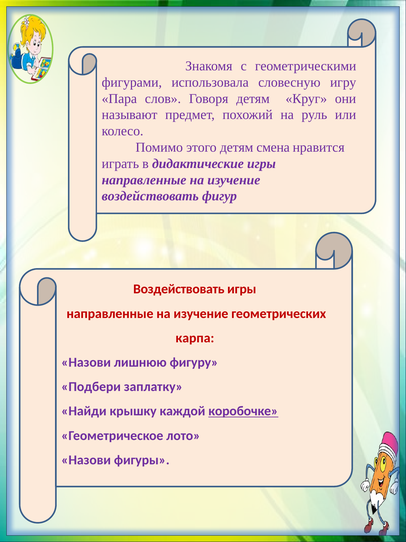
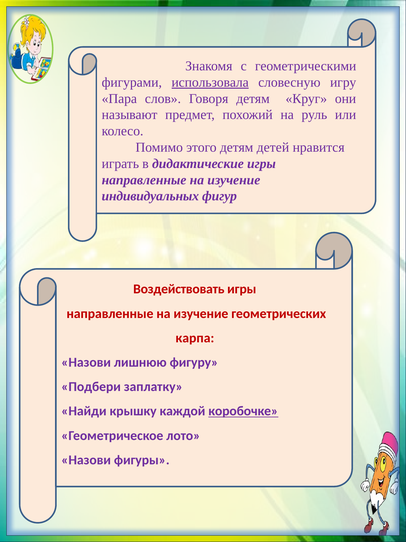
использовала underline: none -> present (210, 82)
смена: смена -> детей (273, 147)
воздействовать: воздействовать -> индивидуальных (150, 196)
